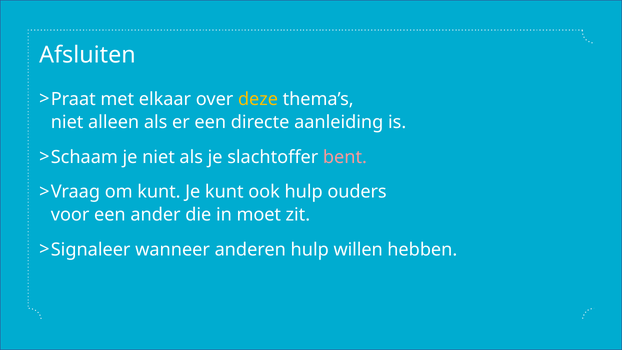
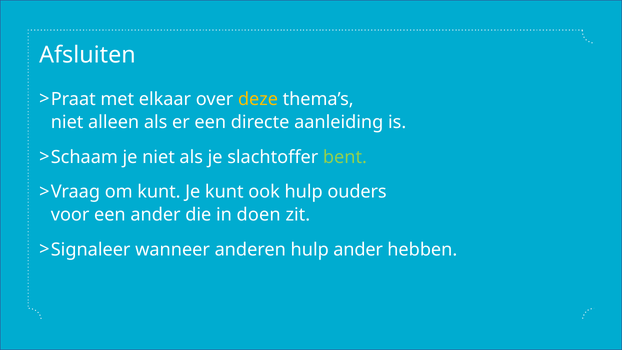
bent colour: pink -> light green (345, 157)
moet: moet -> doen (259, 215)
hulp willen: willen -> ander (358, 250)
